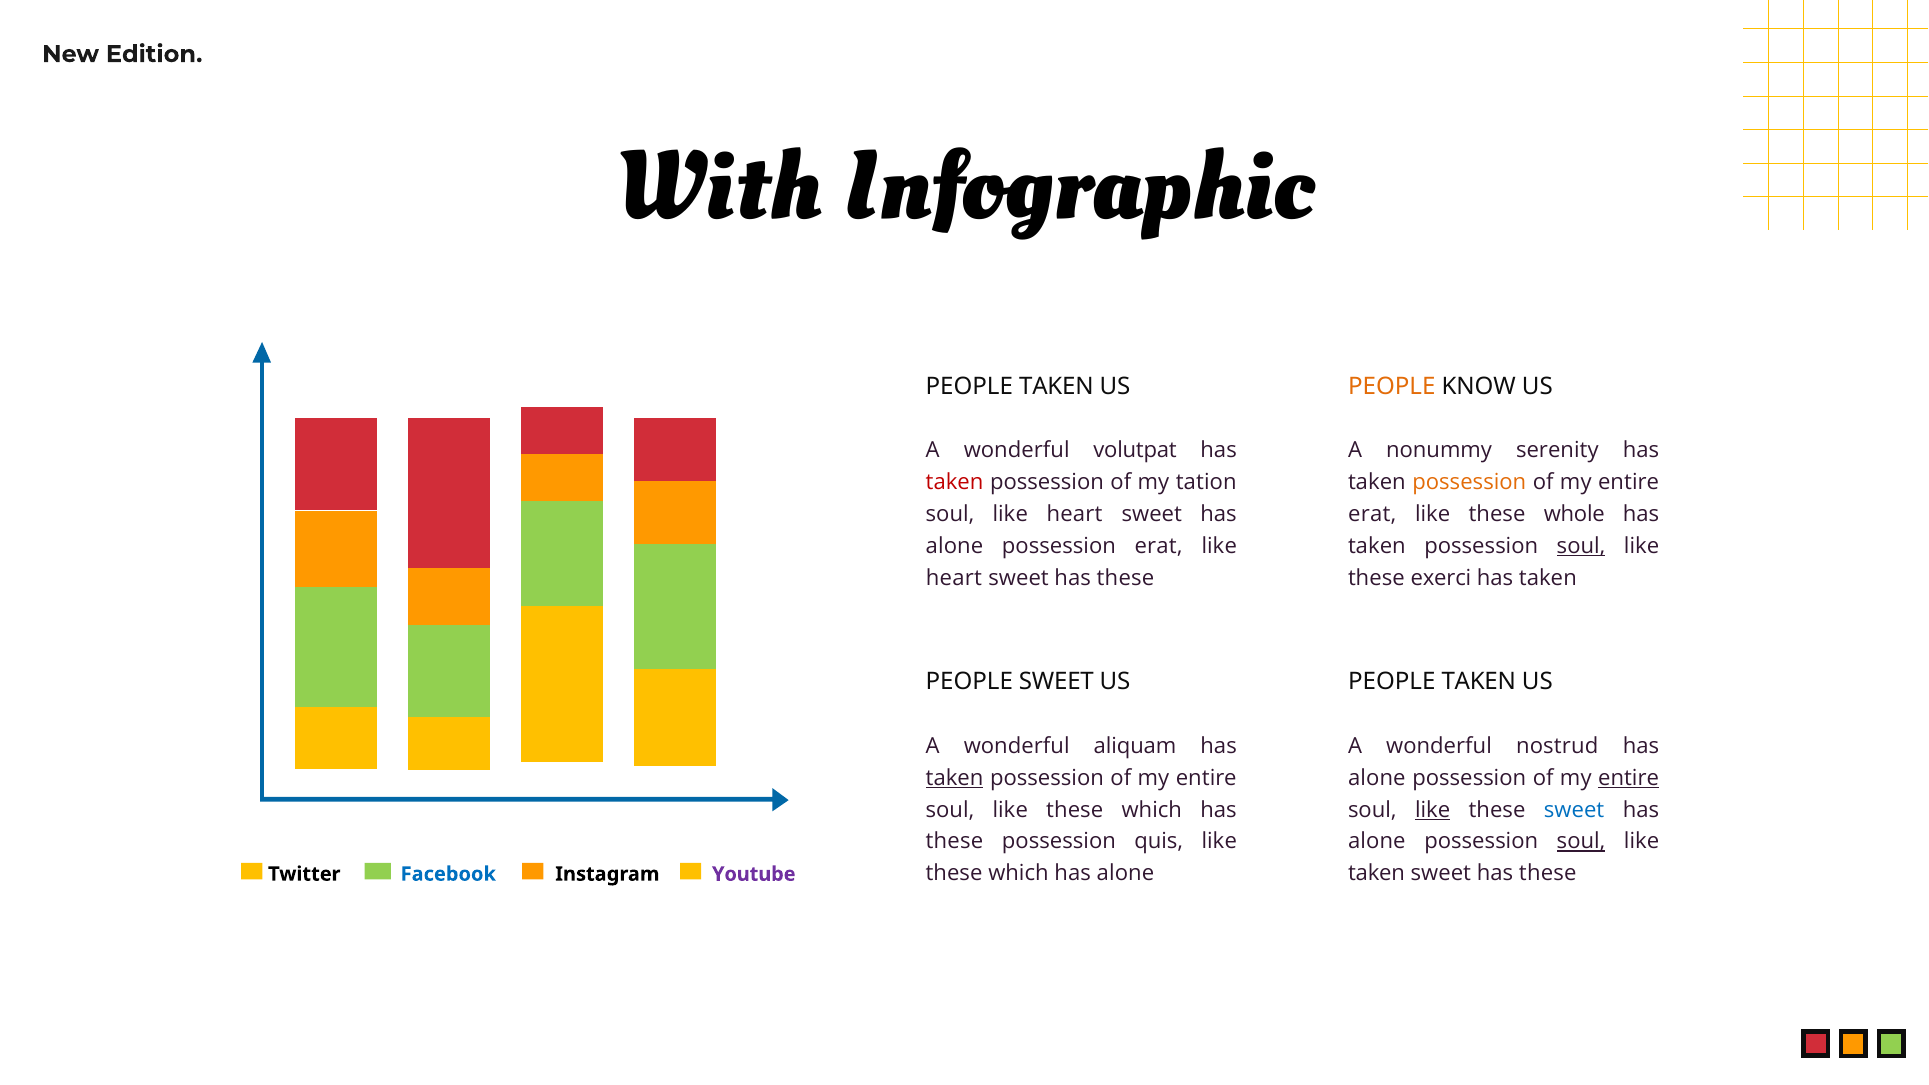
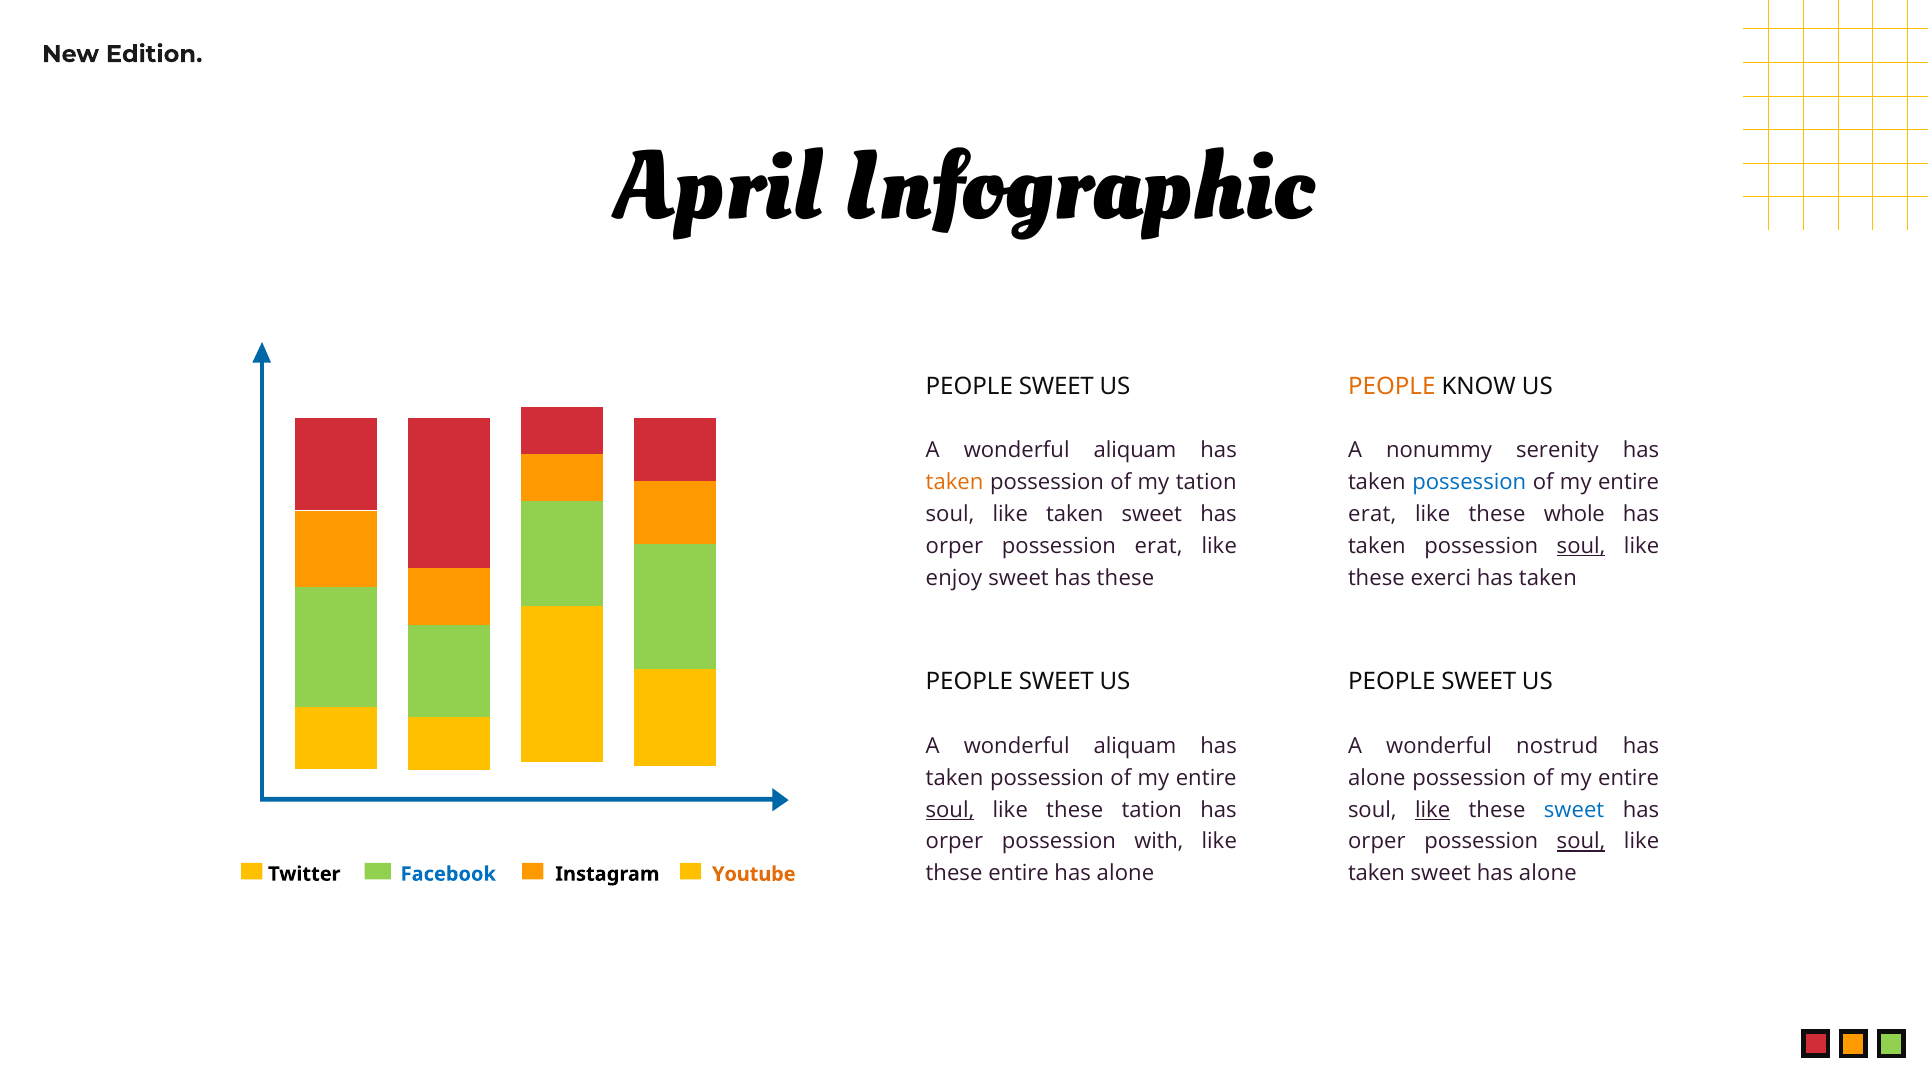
With: With -> April (719, 187)
TAKEN: TAKEN -> SWEET (1056, 386)
volutpat: volutpat -> aliquam (1135, 451)
taken colour: red -> orange (955, 482)
possession colour: orange -> blue (1469, 482)
heart: heart -> taken (1075, 514)
alone: alone -> orper (954, 546)
heart: heart -> enjoy (954, 578)
TAKEN: TAKEN -> SWEET (1479, 682)
taken underline: present -> none (955, 778)
entire underline: present -> none (1629, 778)
soul underline: none -> present (950, 810)
which: which -> tation (1152, 810)
these: these -> orper (954, 842)
quis: quis -> with (1159, 842)
alone: alone -> orper (1377, 842)
which: which -> entire (1019, 874)
these: these -> alone (1548, 874)
Youtube colour: purple -> orange (754, 874)
